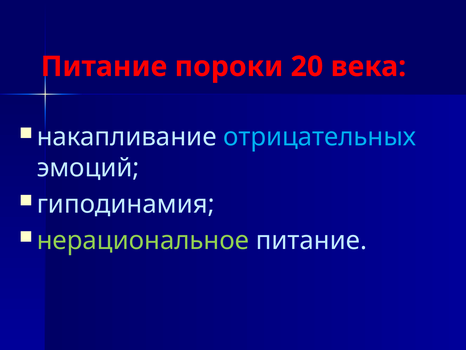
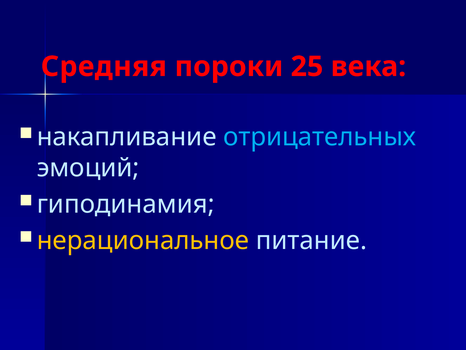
Питание: Питание -> Средняя (104, 67)
20: 20 -> 25 (307, 67)
нерациональное colour: light green -> yellow (143, 240)
